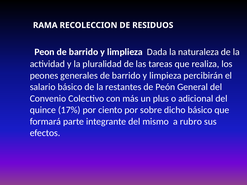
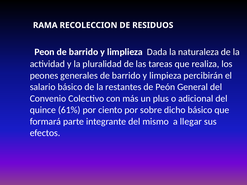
17%: 17% -> 61% (69, 110)
rubro: rubro -> llegar (191, 122)
